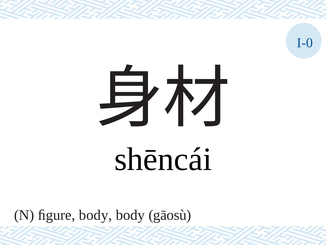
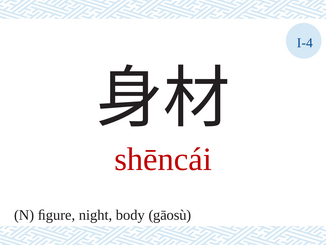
I-0: I-0 -> I-4 (305, 43)
shēncái colour: black -> red (163, 159)
ﬁgure body: body -> night (96, 215)
